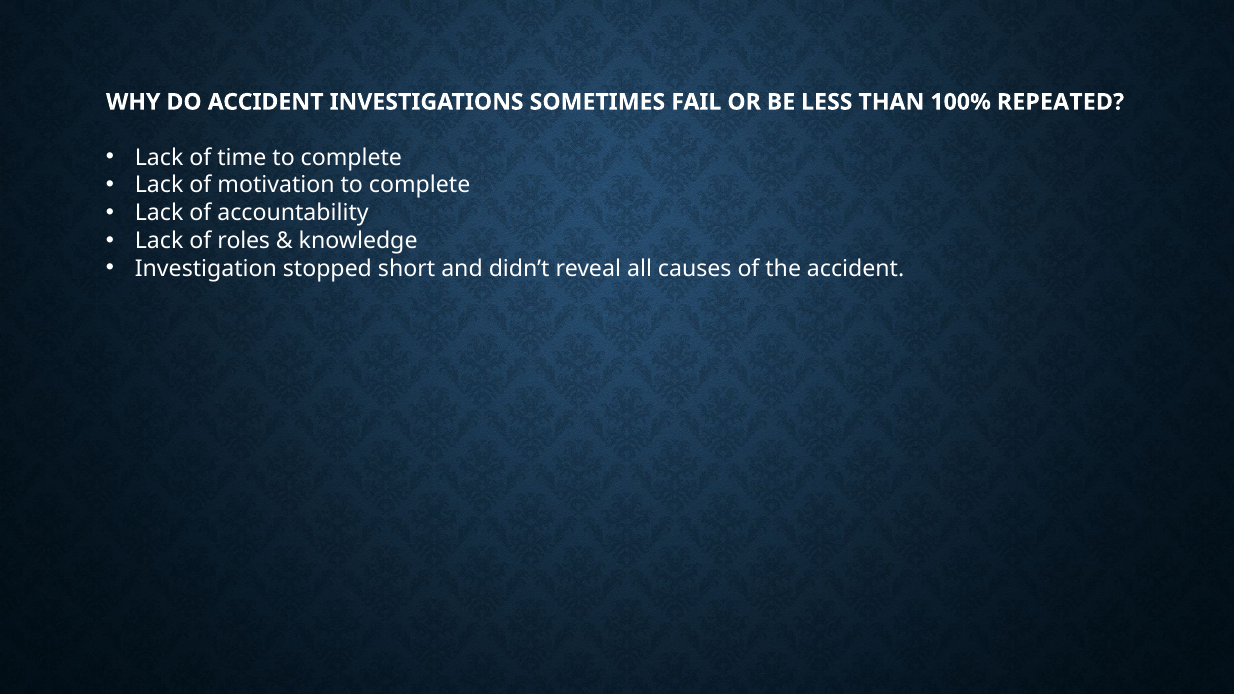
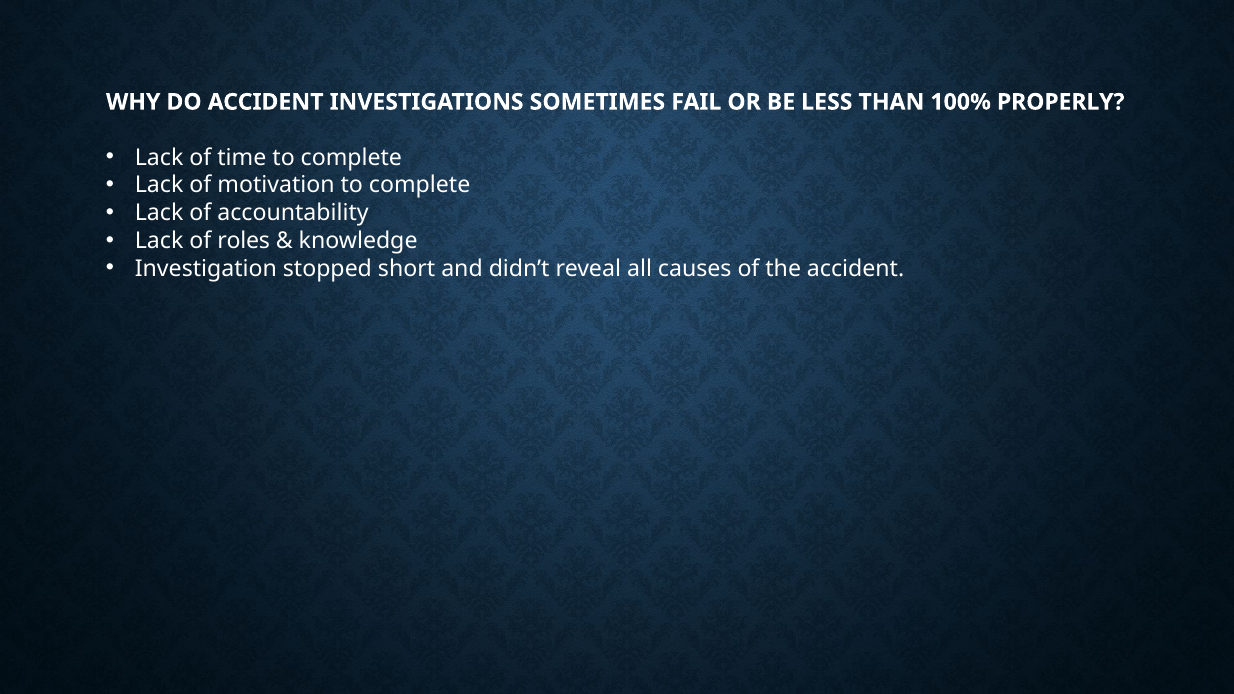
REPEATED: REPEATED -> PROPERLY (1061, 102)
